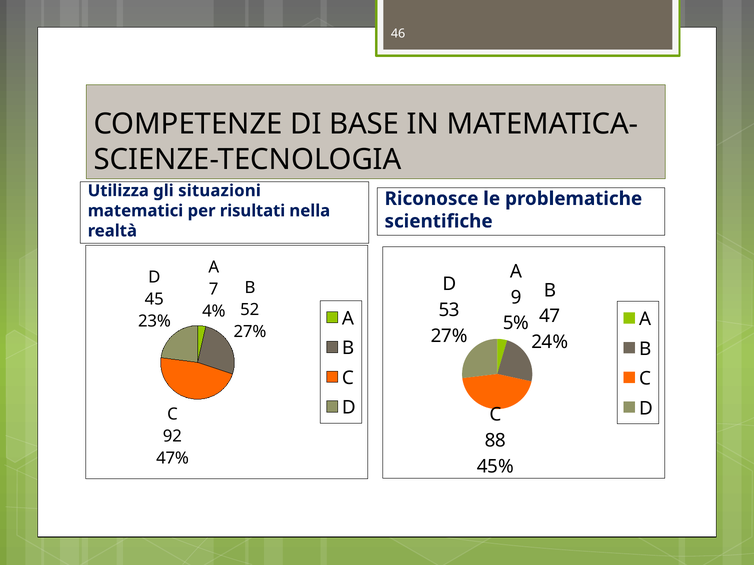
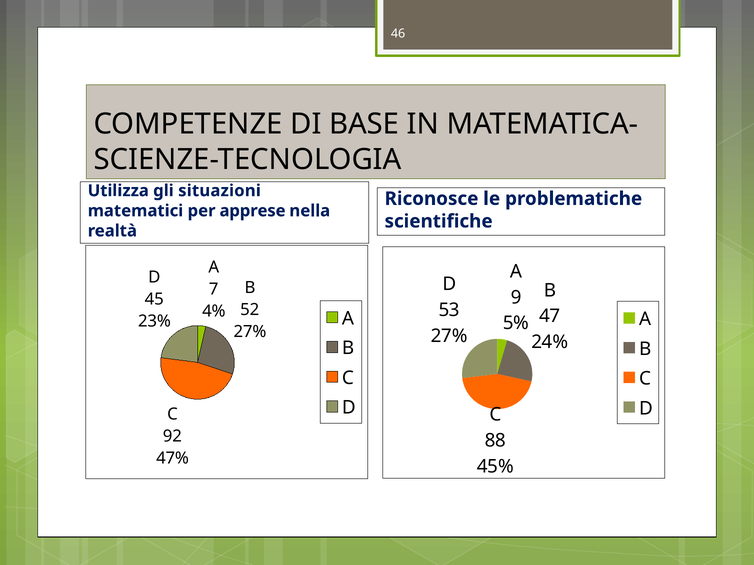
risultati: risultati -> apprese (253, 211)
